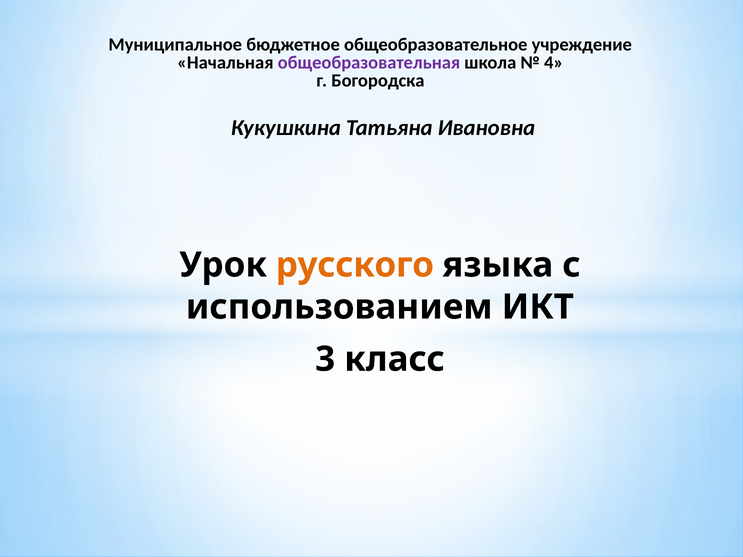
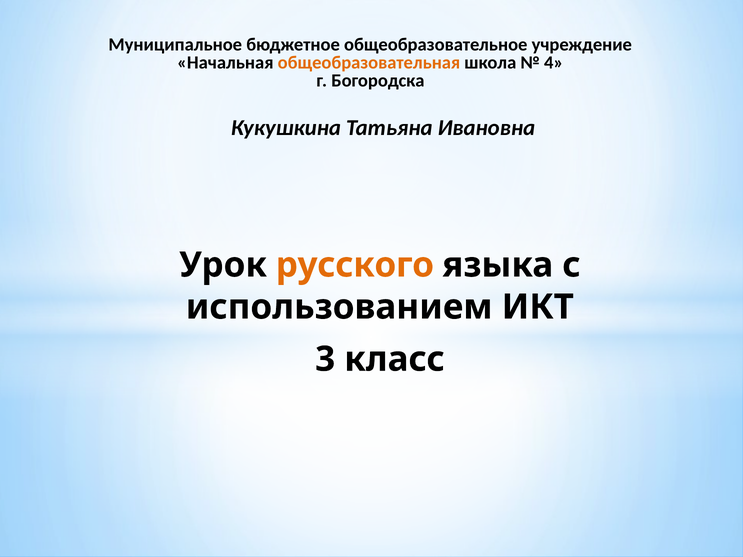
общеобразовательная colour: purple -> orange (369, 63)
